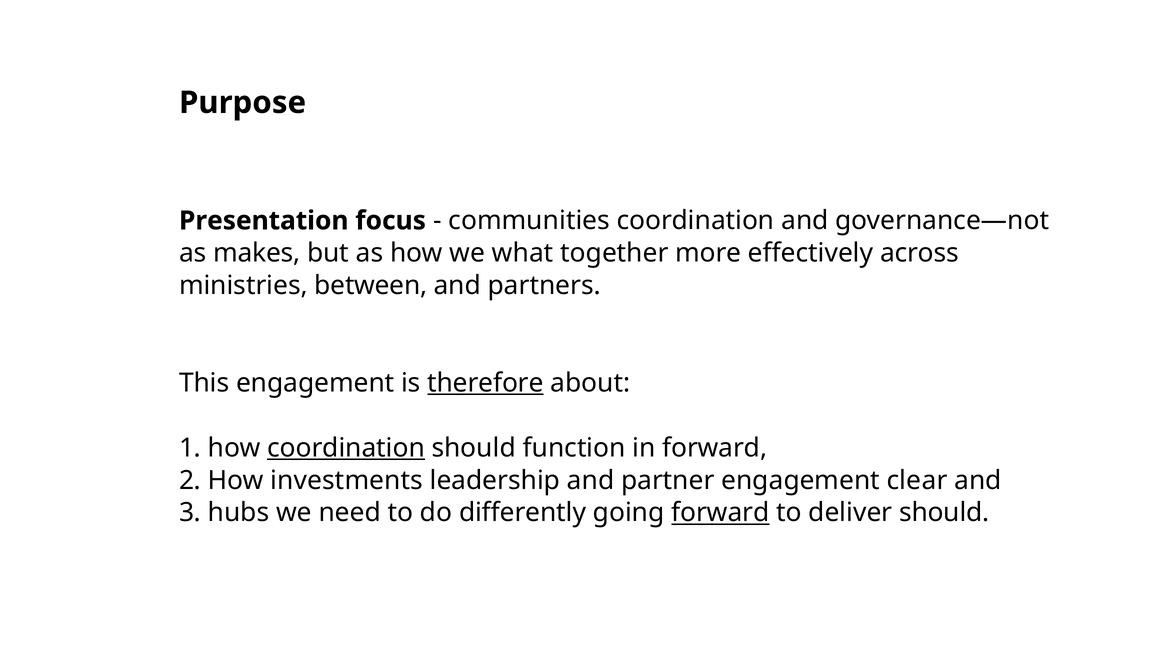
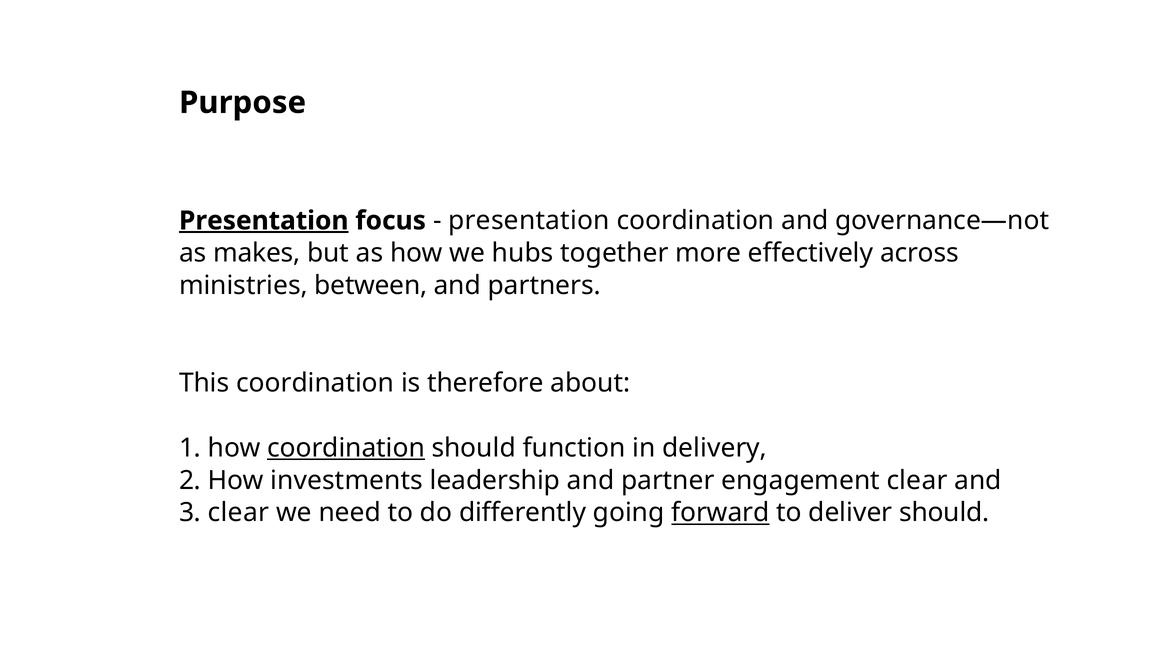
Presentation underline: none -> present (264, 221)
communities: communities -> presentation (529, 221)
what: what -> hubs (523, 253)
This engagement: engagement -> coordination (315, 383)
therefore underline: present -> none (485, 383)
in forward: forward -> delivery (715, 448)
3 hubs: hubs -> clear (238, 512)
